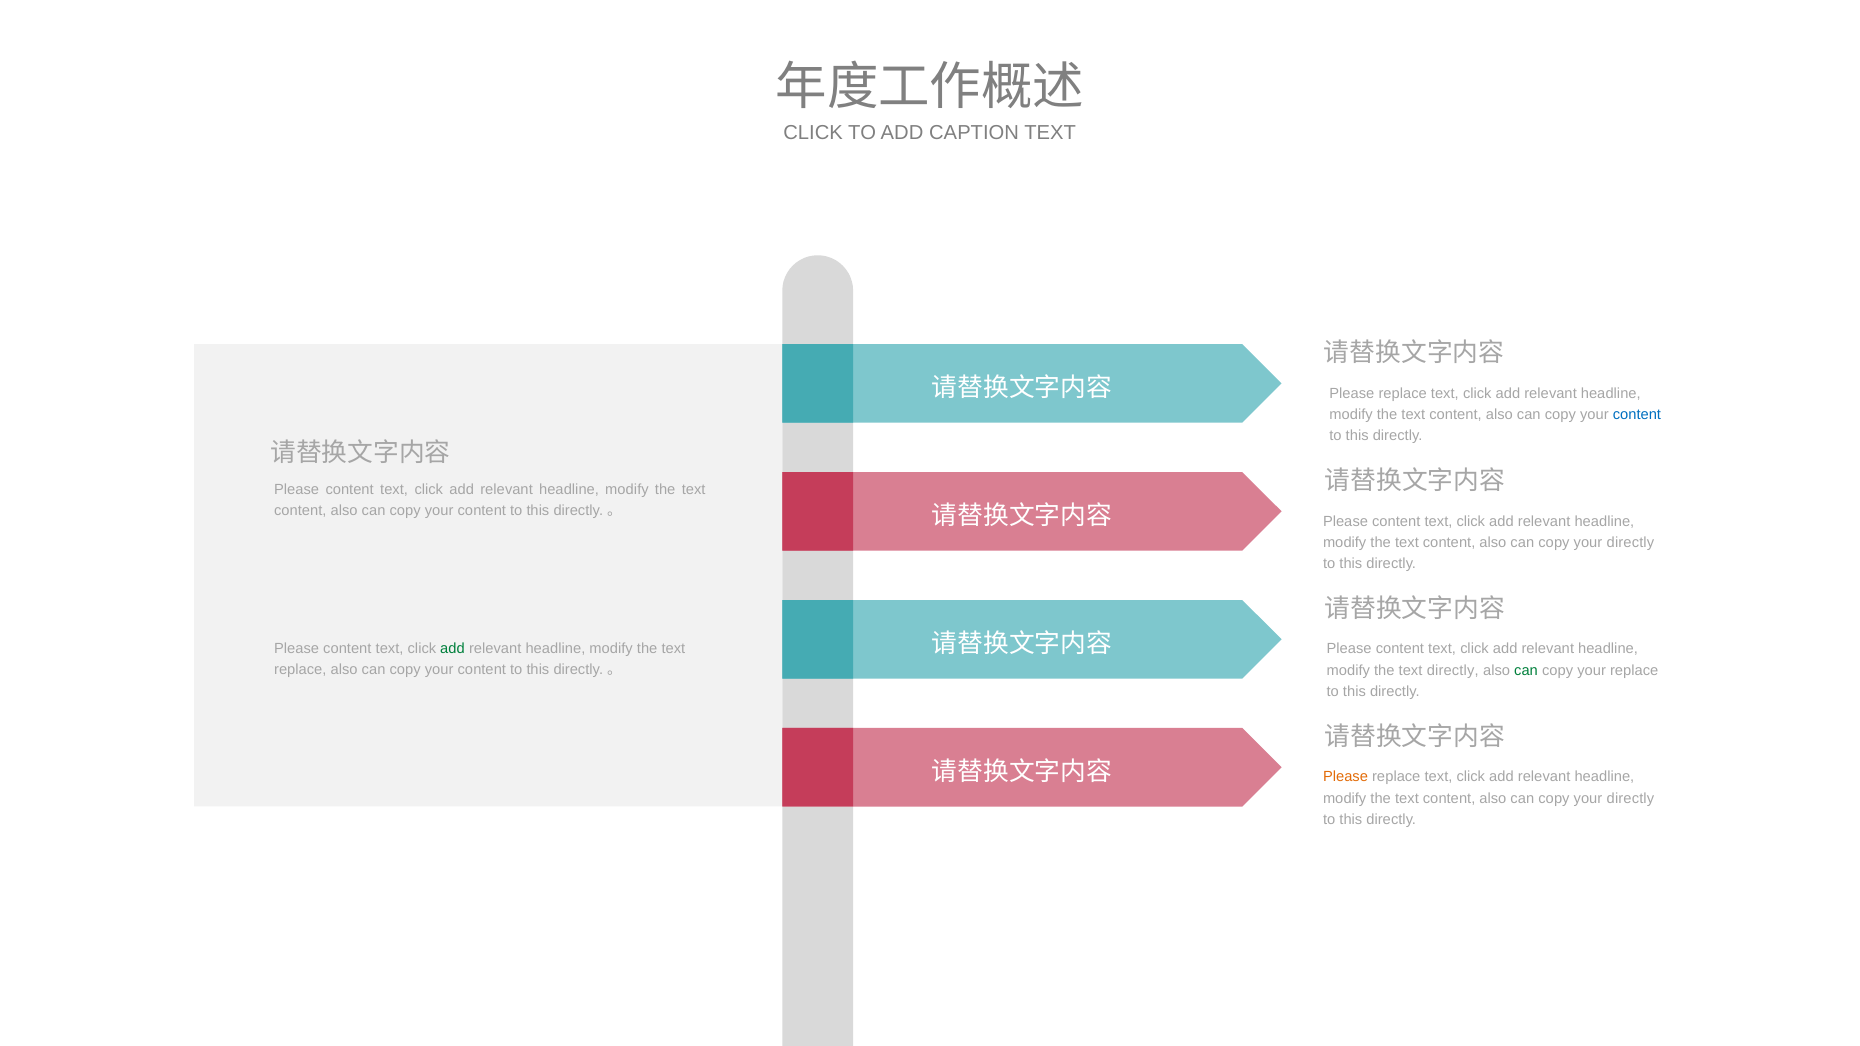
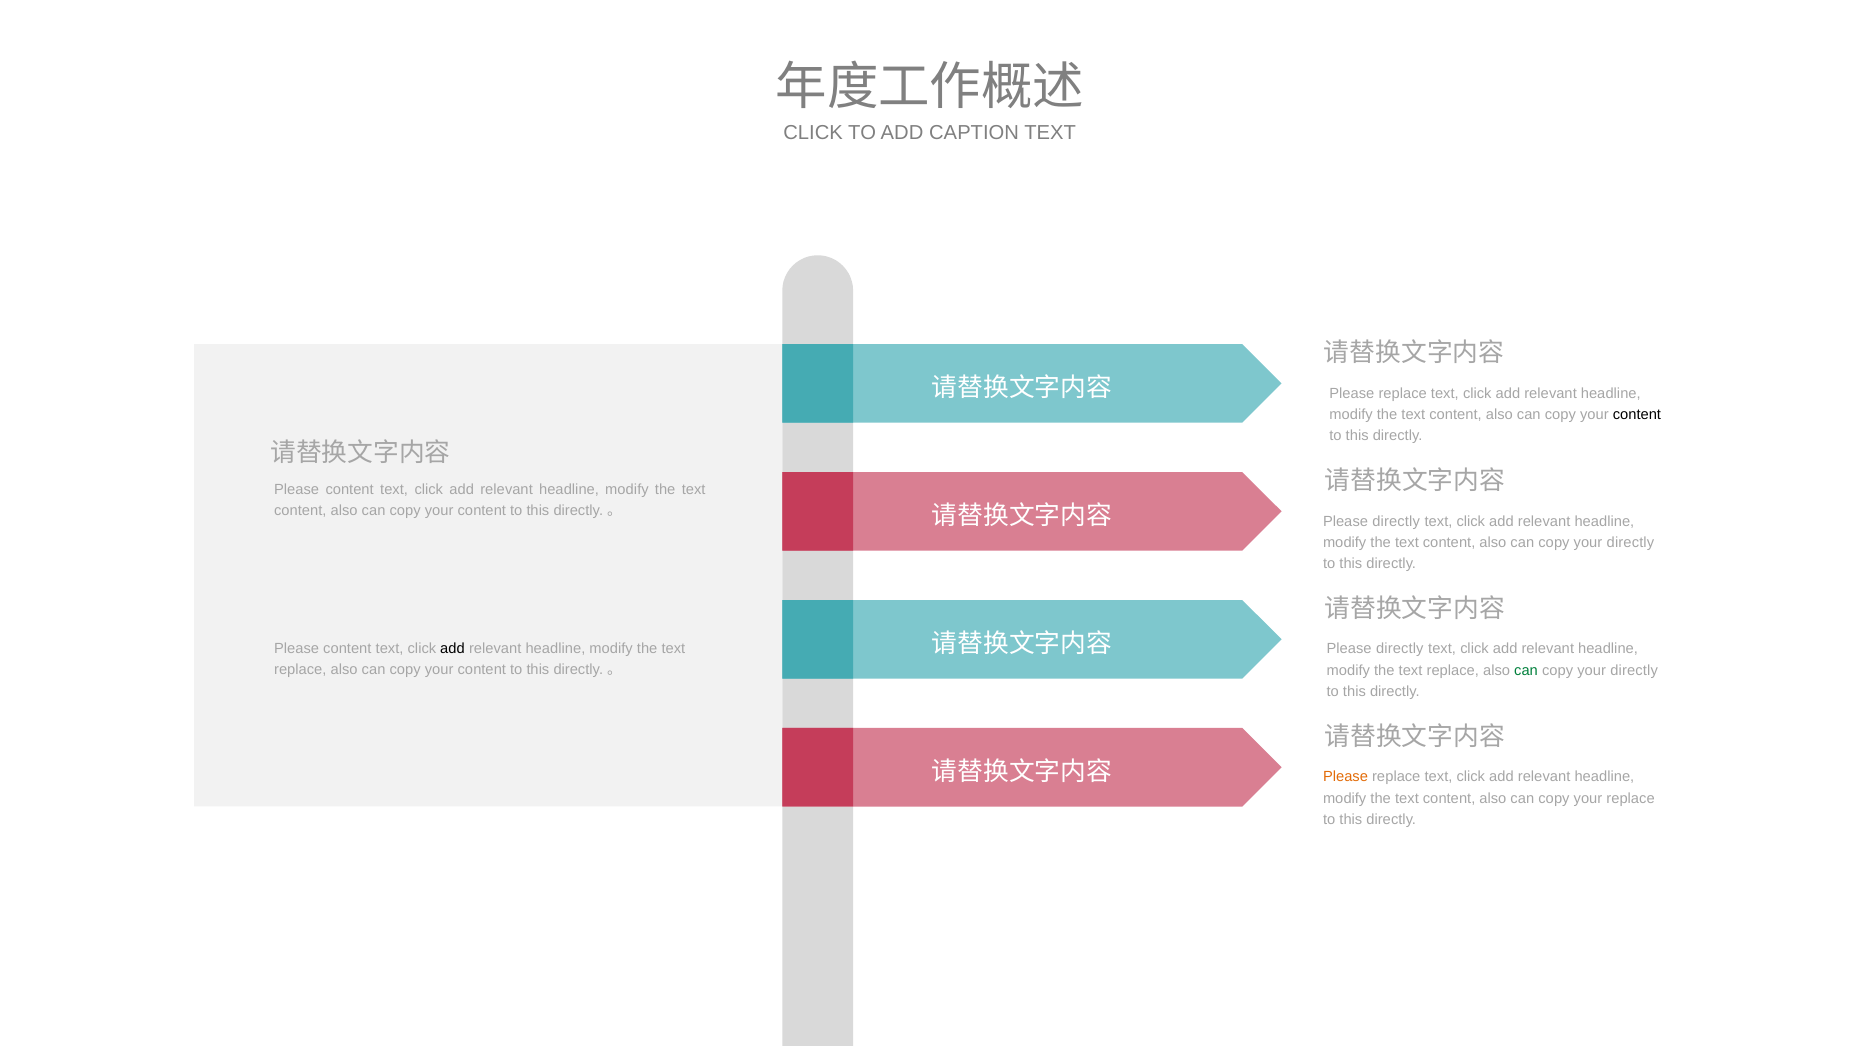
content colour: blue -> black (1637, 414)
content: content -> directly (1396, 521)
add colour: green -> black (453, 649)
content: content -> directly (1400, 649)
directly: directly -> replace (1453, 670)
replace: replace -> directly (1634, 670)
directly: directly -> replace (1631, 798)
